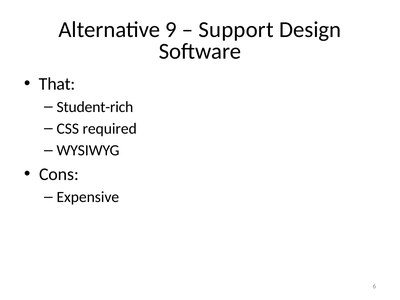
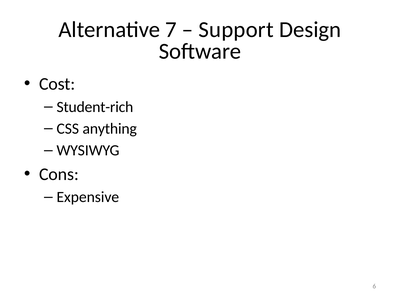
9: 9 -> 7 (171, 29)
That: That -> Cost (57, 84)
required: required -> anything (110, 129)
